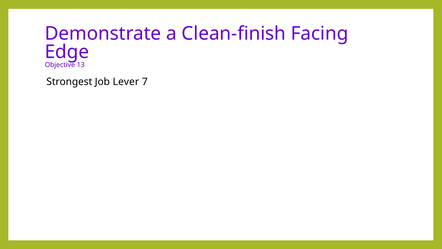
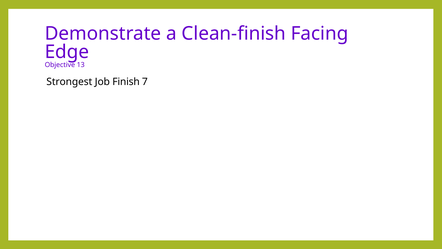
Lever: Lever -> Finish (126, 82)
